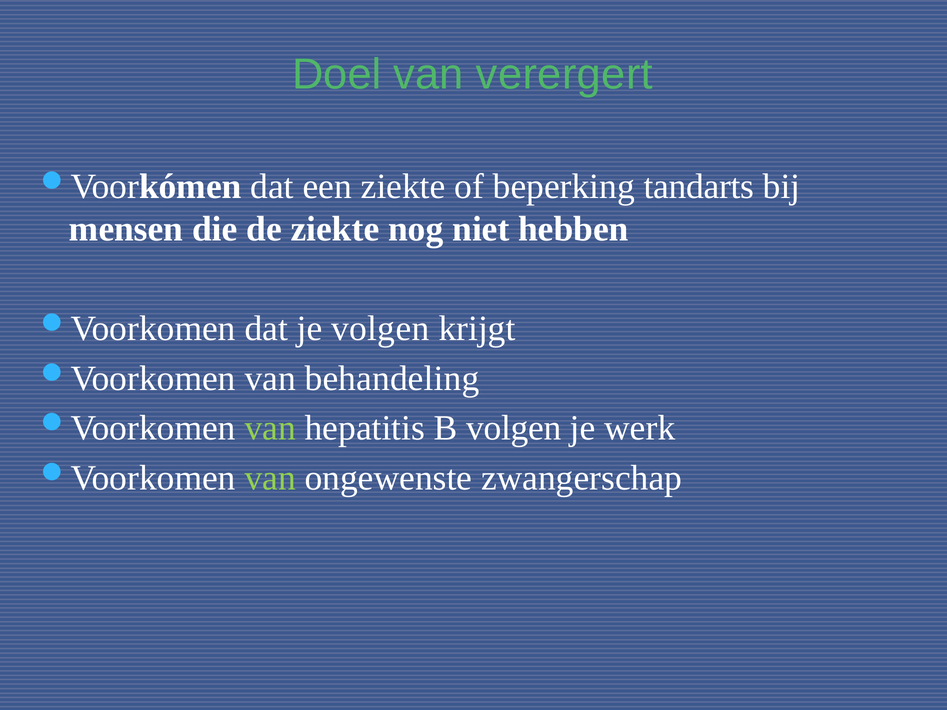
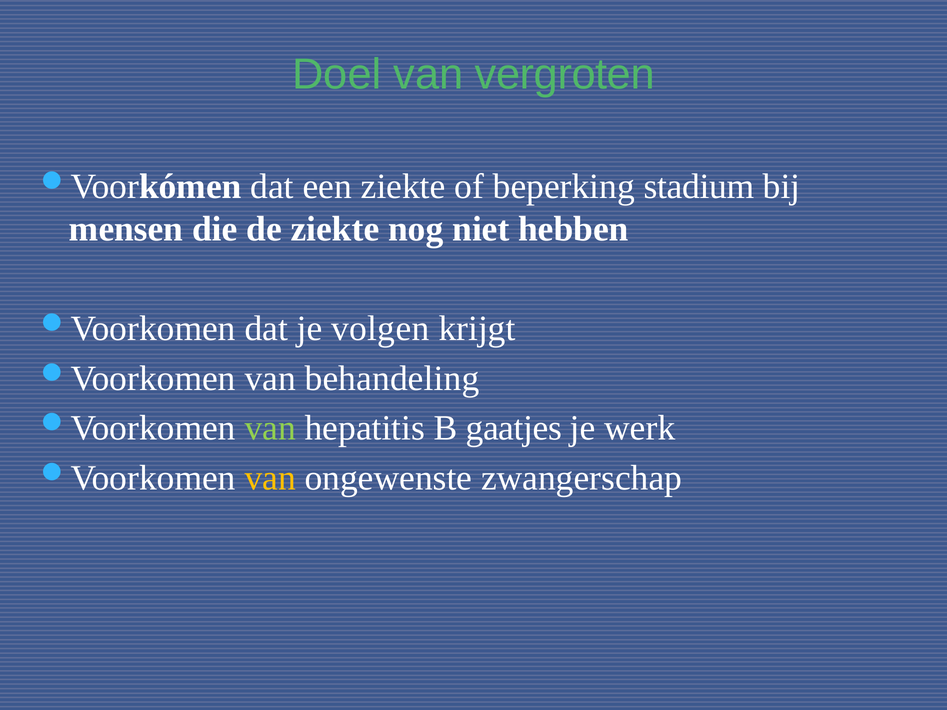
verergert: verergert -> vergroten (565, 75)
tandarts: tandarts -> stadium (699, 187)
B volgen: volgen -> gaatjes (514, 428)
van colour: light green -> yellow (270, 478)
